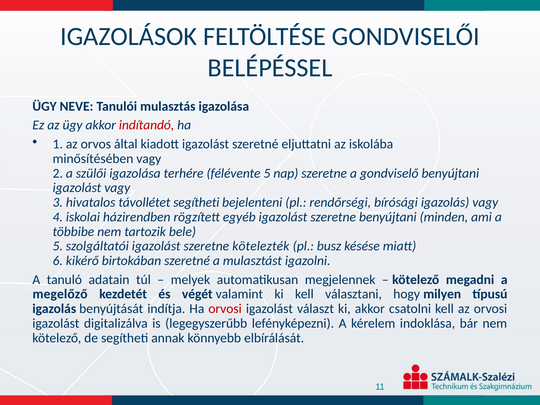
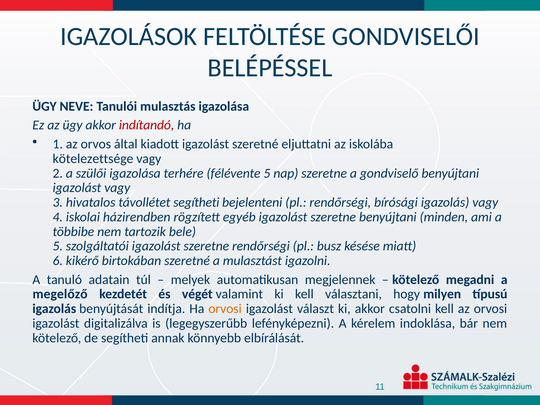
minősítésében: minősítésében -> kötelezettsége (93, 159)
szeretne kötelezték: kötelezték -> rendőrségi (261, 246)
orvosi colour: red -> orange (225, 309)
